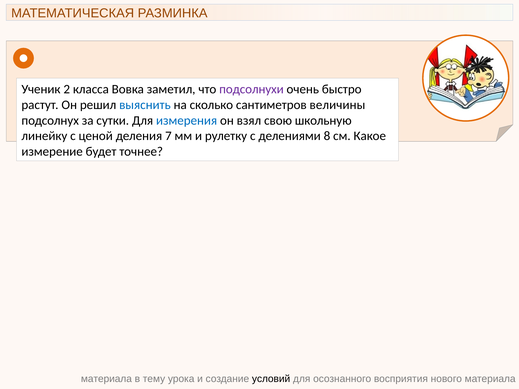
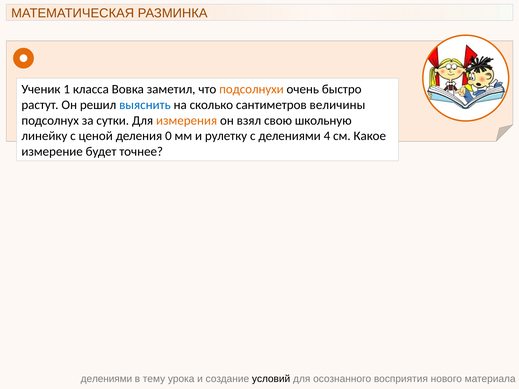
2: 2 -> 1 (67, 89)
подсолнухи colour: purple -> orange (251, 89)
измерения colour: blue -> orange (187, 121)
7: 7 -> 0 (168, 136)
8: 8 -> 4 (327, 136)
материала: материала -> делениями (106, 379)
